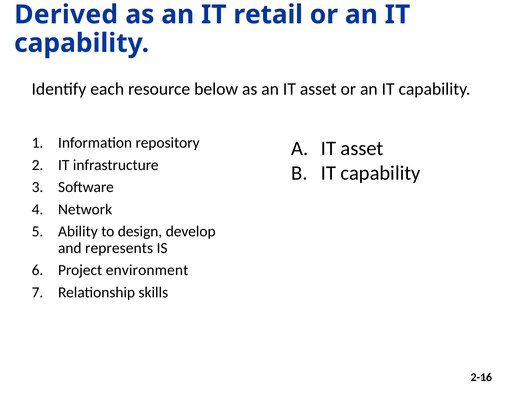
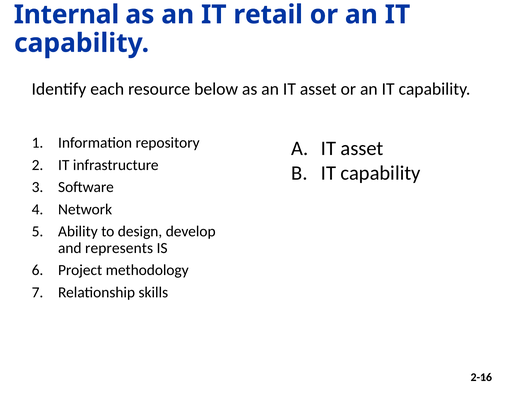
Derived: Derived -> Internal (66, 15)
environment: environment -> methodology (147, 270)
